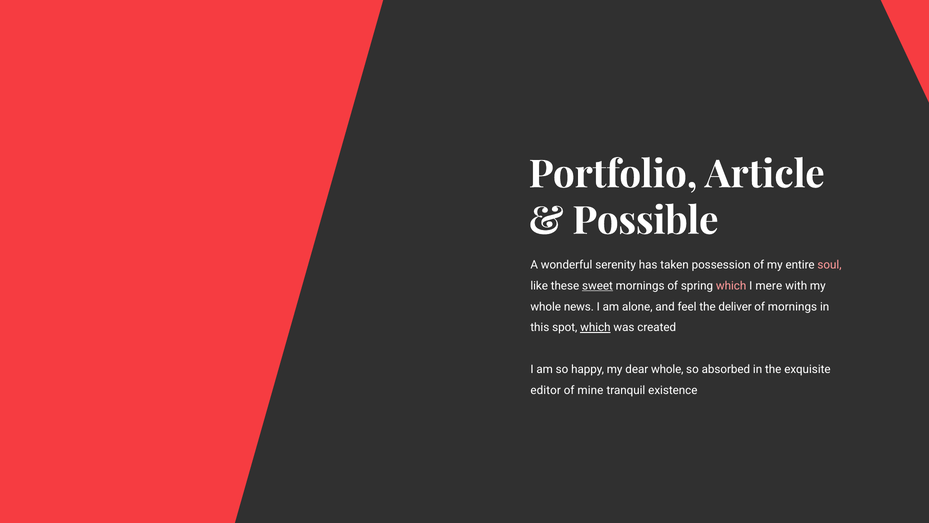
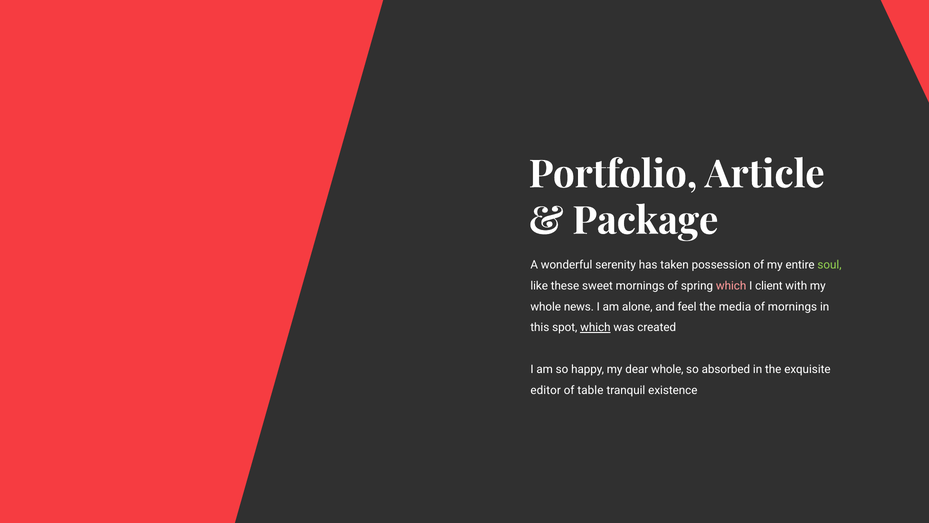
Possible: Possible -> Package (645, 221)
soul colour: pink -> light green (830, 265)
sweet underline: present -> none (597, 286)
mere: mere -> client (769, 286)
deliver: deliver -> media (735, 306)
mine: mine -> table (590, 390)
